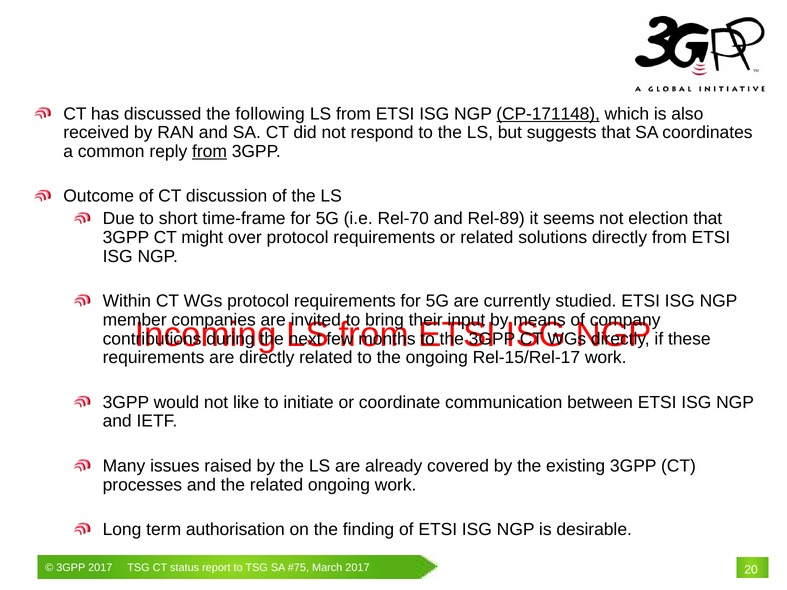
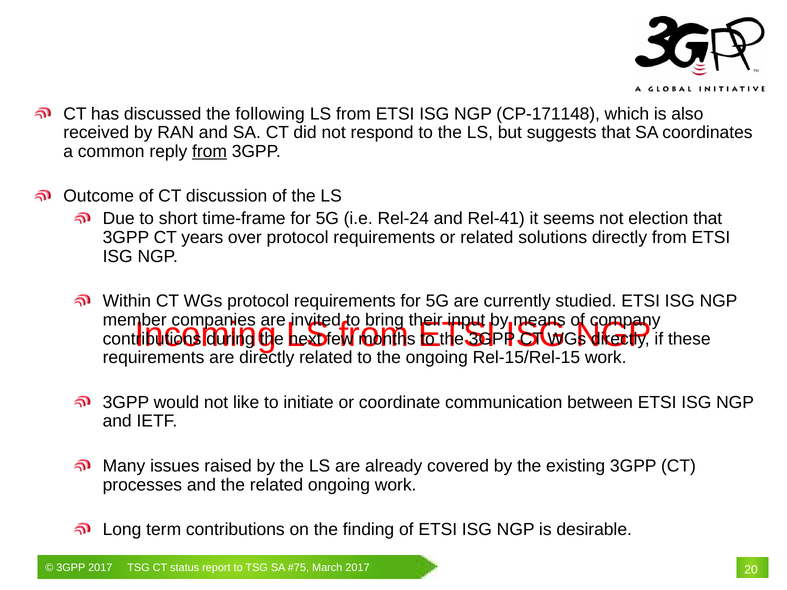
CP-171148 underline: present -> none (548, 114)
Rel-70: Rel-70 -> Rel-24 (403, 219)
Rel-89: Rel-89 -> Rel-41 (496, 219)
might: might -> years (202, 238)
Rel-15/Rel-17: Rel-15/Rel-17 -> Rel-15/Rel-15 (526, 358)
term authorisation: authorisation -> contributions (235, 530)
